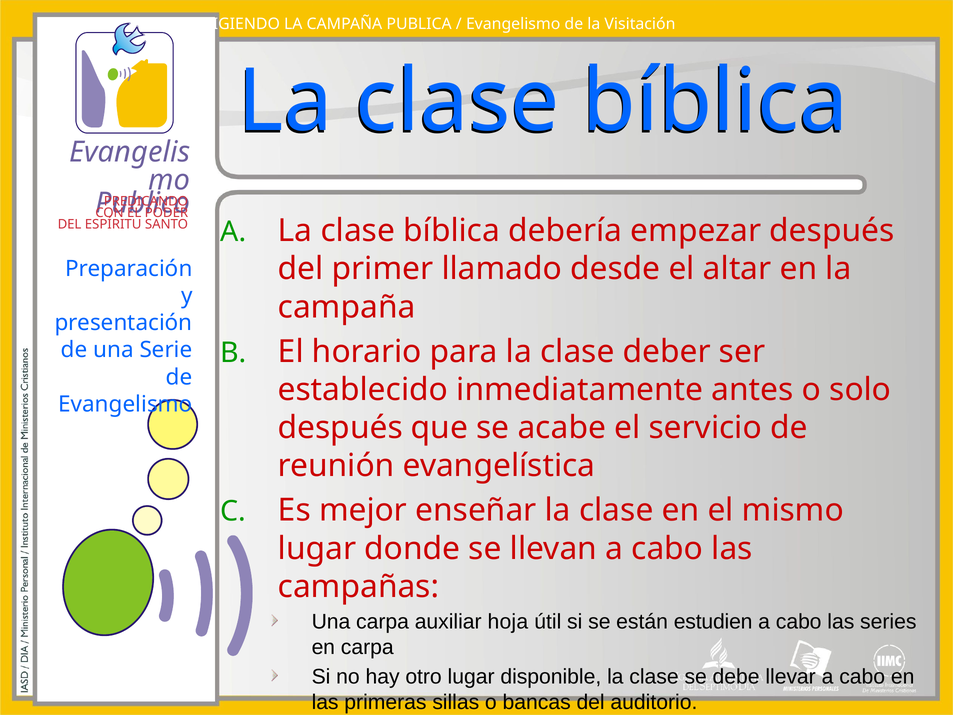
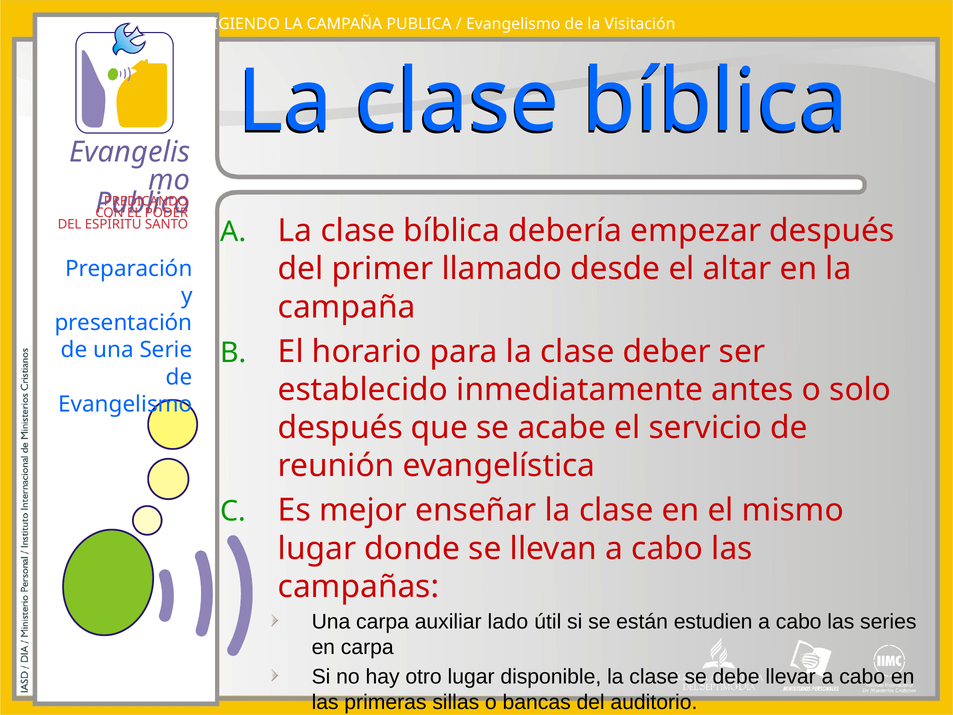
hoja: hoja -> lado (508, 622)
